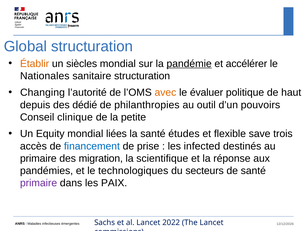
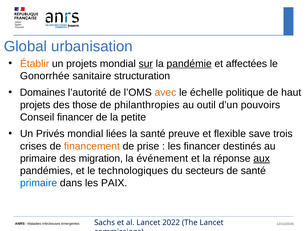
Global structuration: structuration -> urbanisation (92, 46)
un siècles: siècles -> projets (82, 64)
sur underline: none -> present (146, 64)
accélérer: accélérer -> affectées (246, 64)
Nationales: Nationales -> Gonorrhée (45, 76)
Changing: Changing -> Domaines (43, 93)
évaluer: évaluer -> échelle (206, 93)
depuis: depuis -> projets (35, 105)
dédié: dédié -> those (85, 105)
Conseil clinique: clinique -> financer (75, 117)
Equity: Equity -> Privés (50, 134)
études: études -> preuve (184, 134)
accès: accès -> crises (33, 146)
financement colour: blue -> orange (92, 146)
les infected: infected -> financer (202, 146)
scientifique: scientifique -> événement (162, 158)
aux underline: none -> present (262, 158)
primaire colour: purple -> blue (39, 183)
